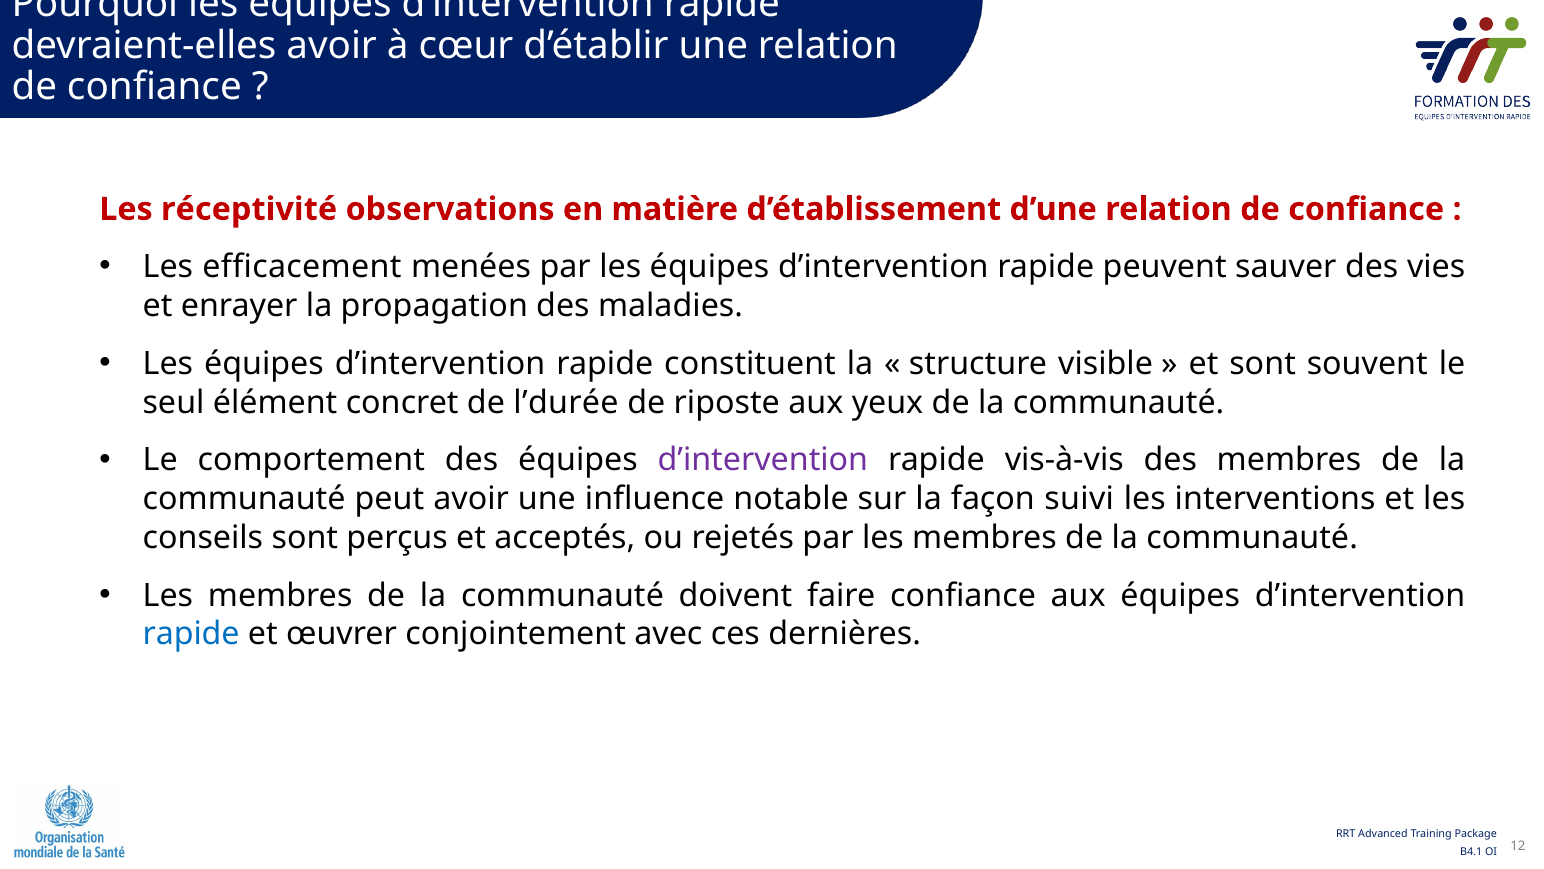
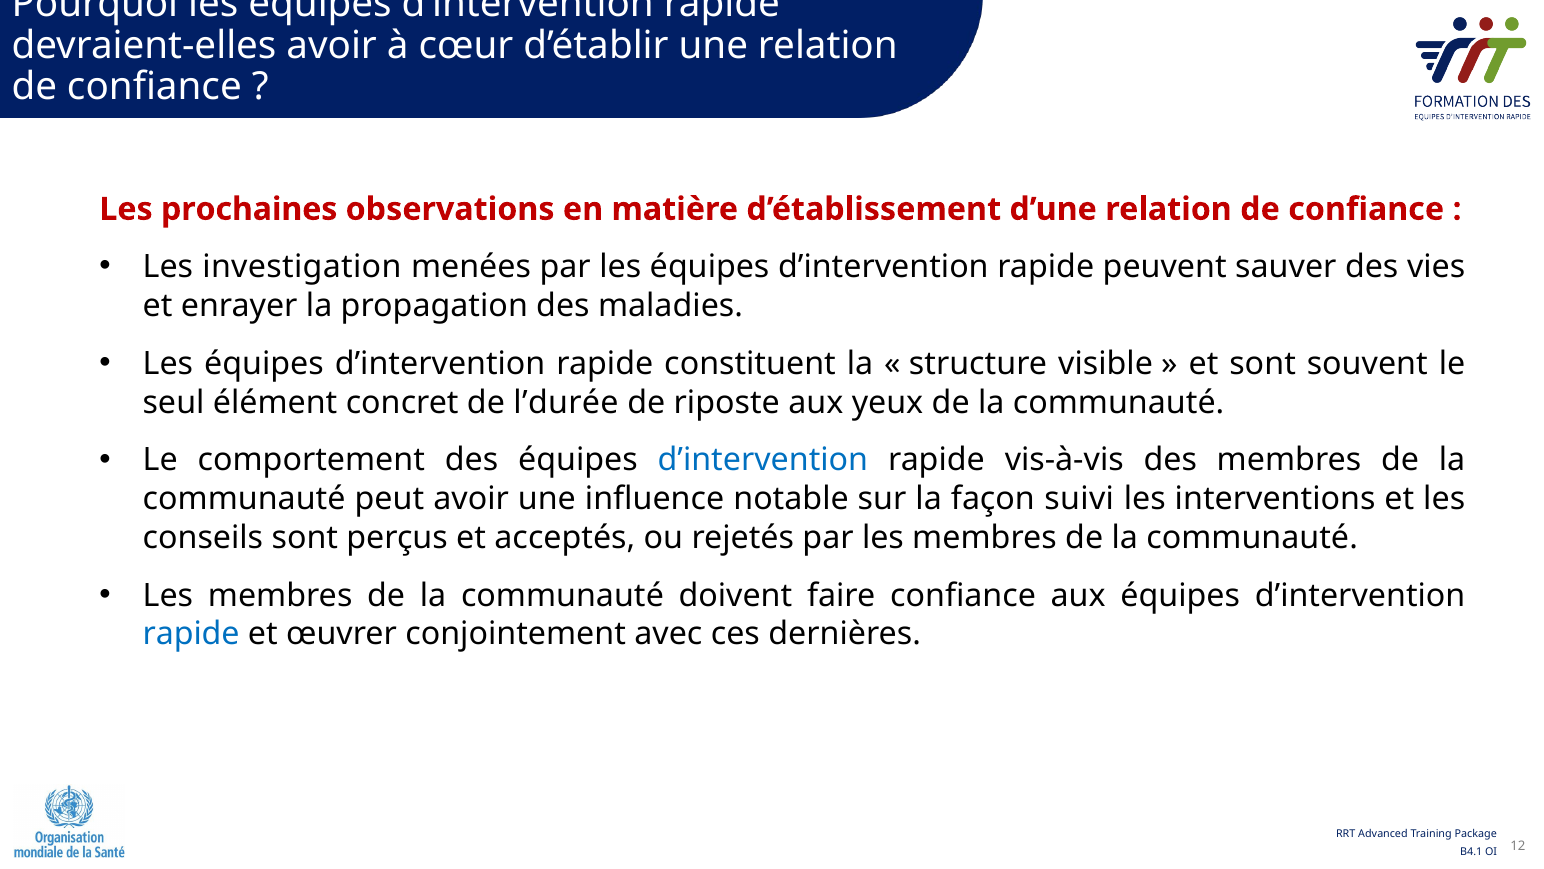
réceptivité: réceptivité -> prochaines (249, 209)
efficacement: efficacement -> investigation (302, 267)
d’intervention colour: purple -> blue (763, 460)
